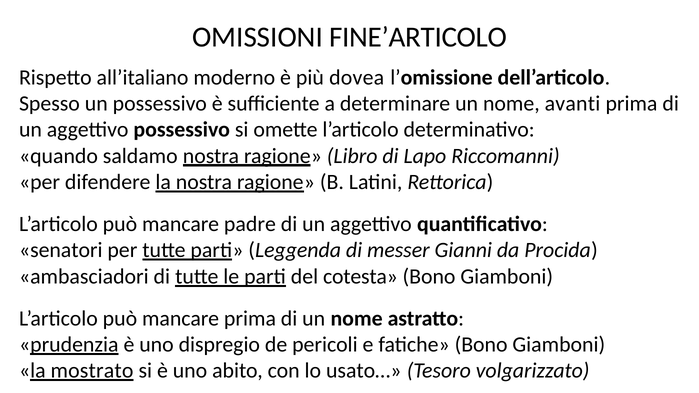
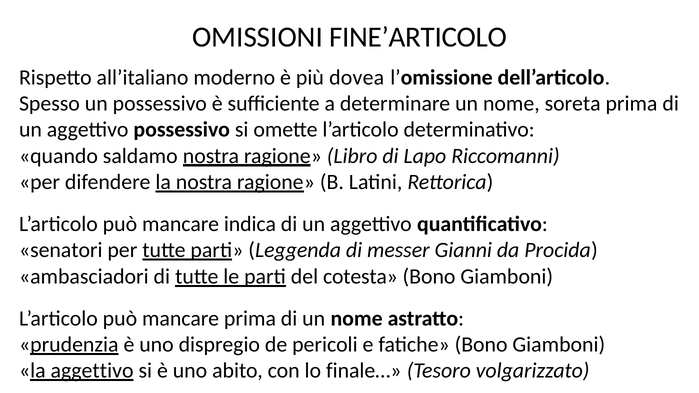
avanti: avanti -> soreta (573, 104)
padre: padre -> indica (250, 224)
la mostrato: mostrato -> aggettivo (92, 371)
usato…: usato… -> finale… (364, 371)
